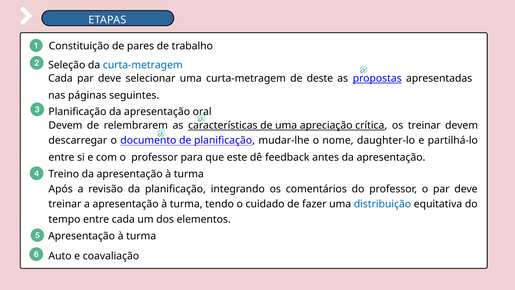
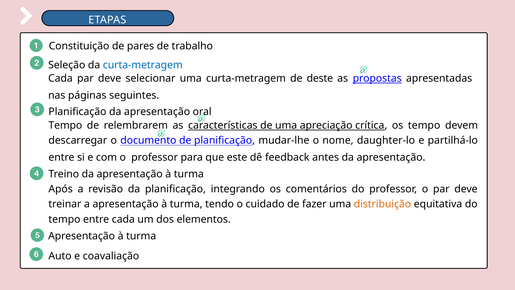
Devem: Devem -> Tempo (65, 125)
os treinar: treinar -> tempo (424, 125)
distribuição colour: blue -> orange (382, 204)
